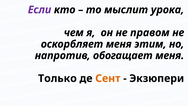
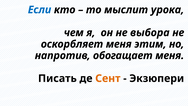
Если colour: purple -> blue (40, 10)
правом: правом -> выбора (150, 33)
Только: Только -> Писать (57, 78)
